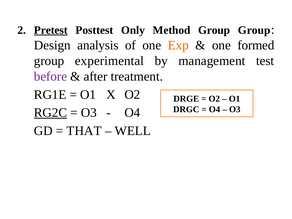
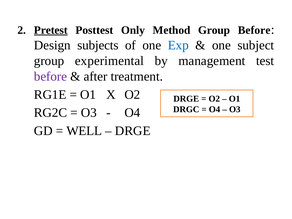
Group Group: Group -> Before (254, 30)
analysis: analysis -> subjects (98, 45)
Exp colour: orange -> blue (178, 45)
formed: formed -> subject (256, 45)
RG2C underline: present -> none (51, 113)
THAT: THAT -> WELL (84, 131)
WELL: WELL -> DRGE (133, 131)
